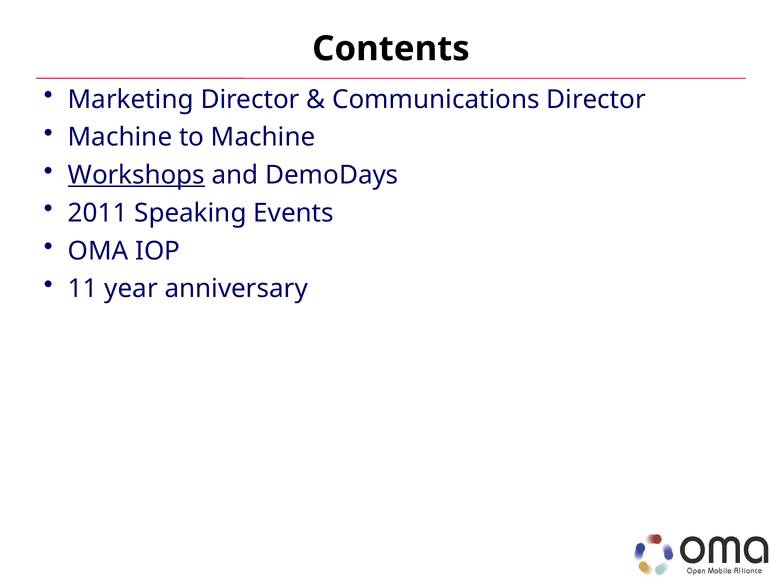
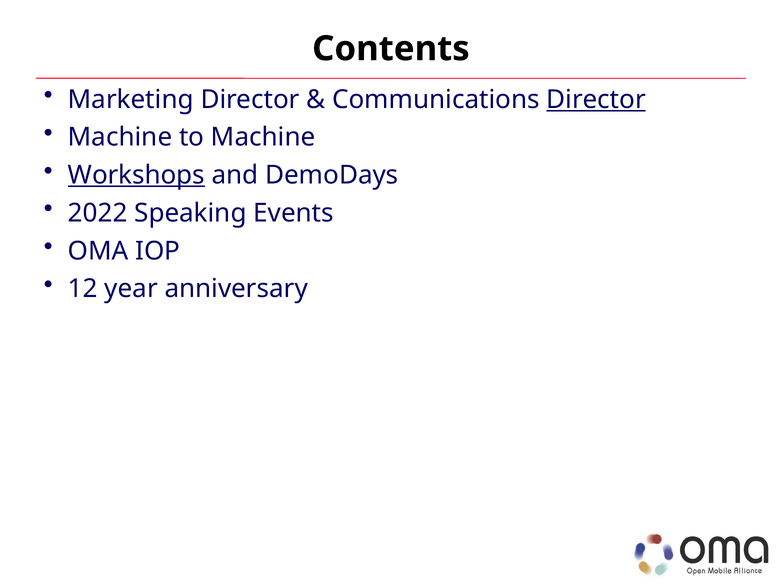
Director underline: none -> present (596, 99)
2011: 2011 -> 2022 (98, 213)
11: 11 -> 12 (83, 288)
